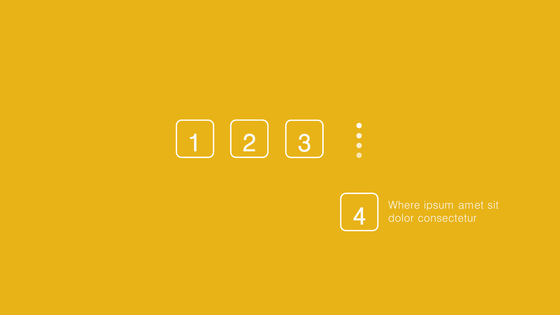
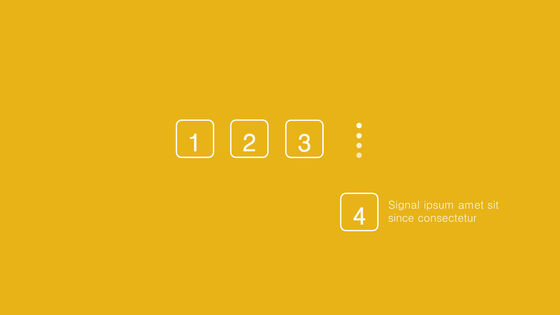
Where: Where -> Signal (404, 205)
dolor: dolor -> since (401, 218)
